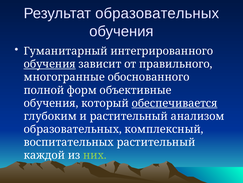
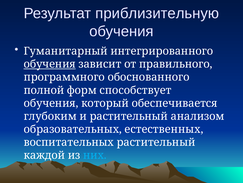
Результат образовательных: образовательных -> приблизительную (157, 13)
многогранные: многогранные -> программного (64, 77)
объективные: объективные -> способствует (136, 90)
обеспечивается underline: present -> none (175, 103)
комплексный: комплексный -> естественных (164, 129)
них colour: light green -> light blue (95, 155)
